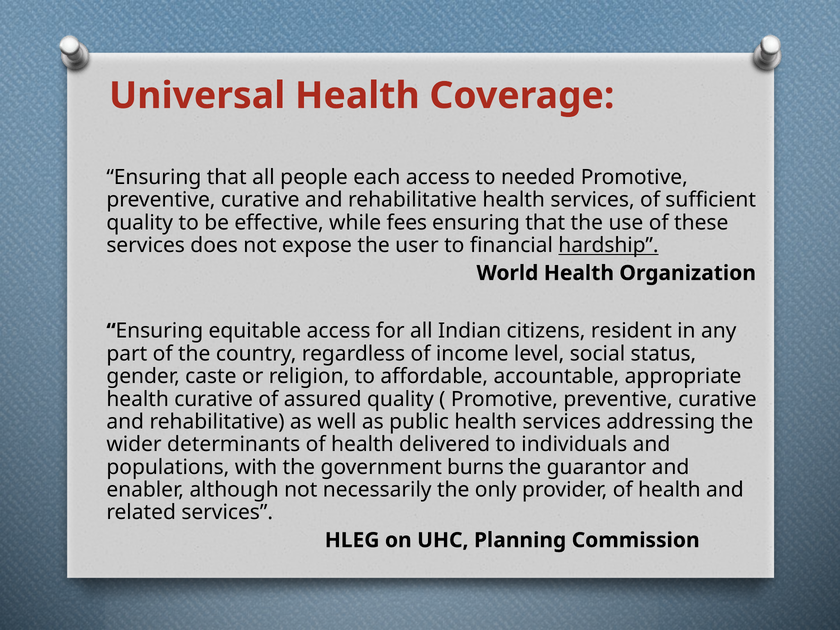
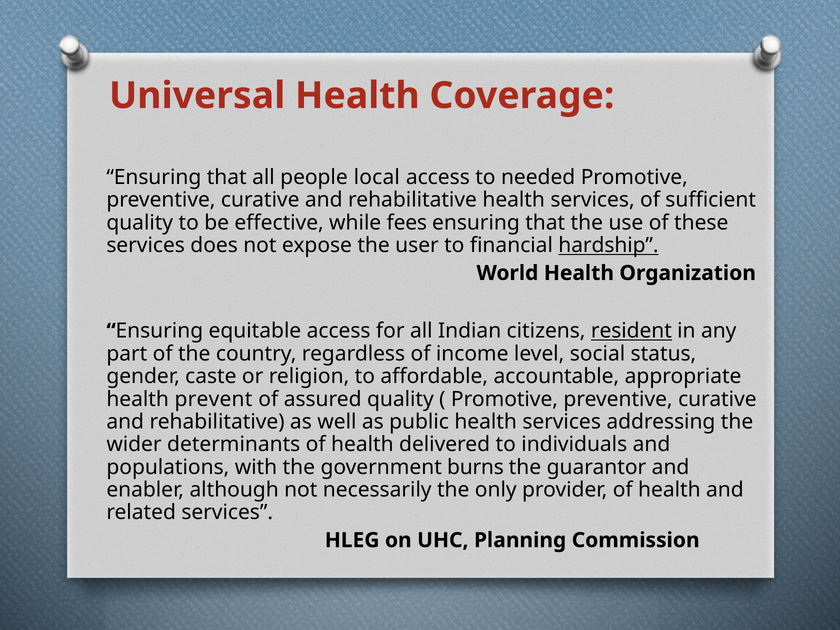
each: each -> local (377, 177)
resident underline: none -> present (631, 331)
health curative: curative -> prevent (213, 399)
